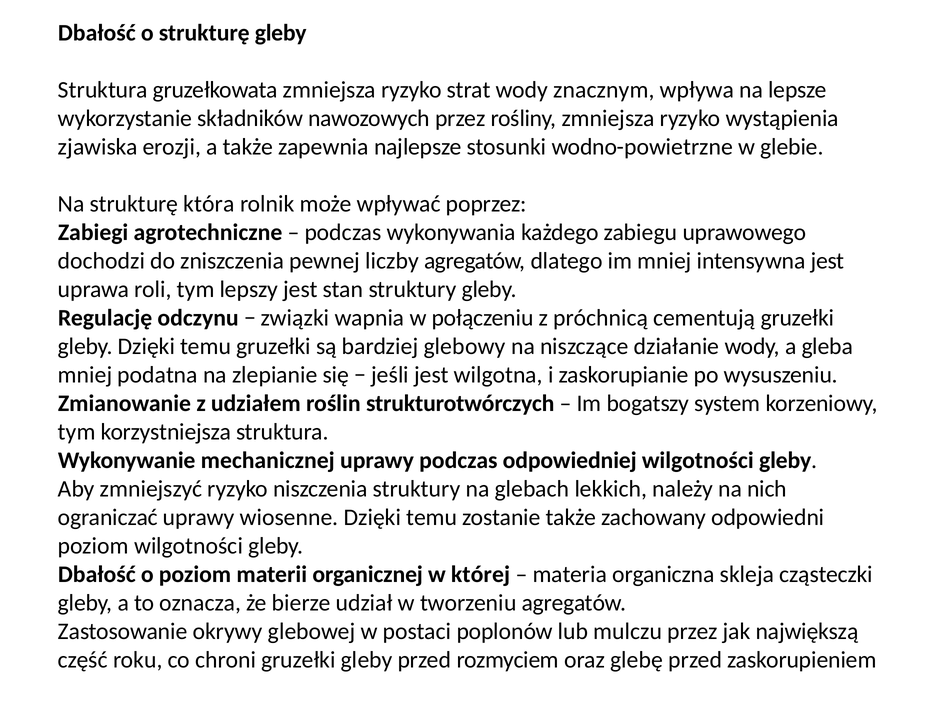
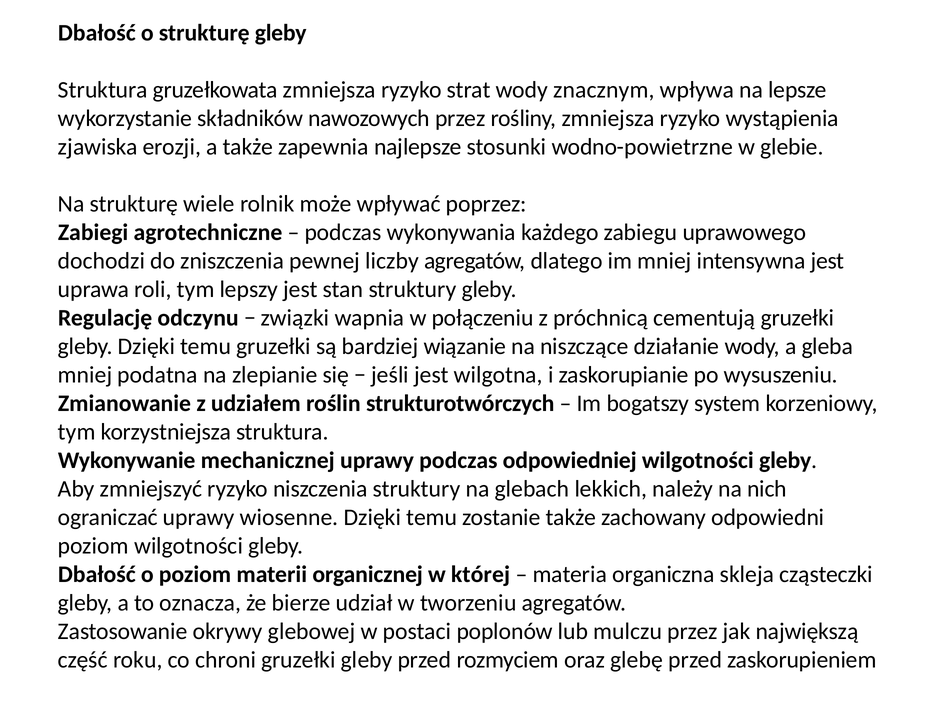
która: która -> wiele (209, 204)
glebowy: glebowy -> wiązanie (465, 346)
